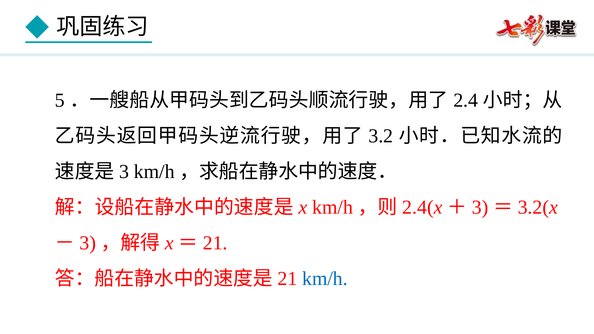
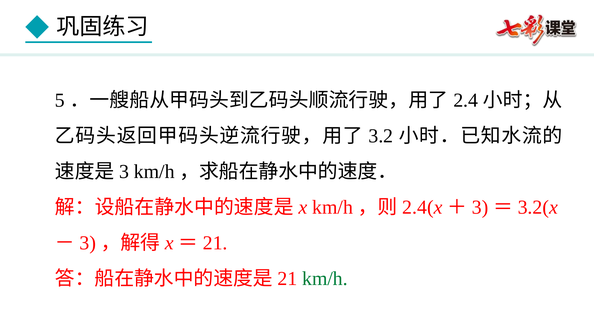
km/h colour: blue -> green (325, 279)
